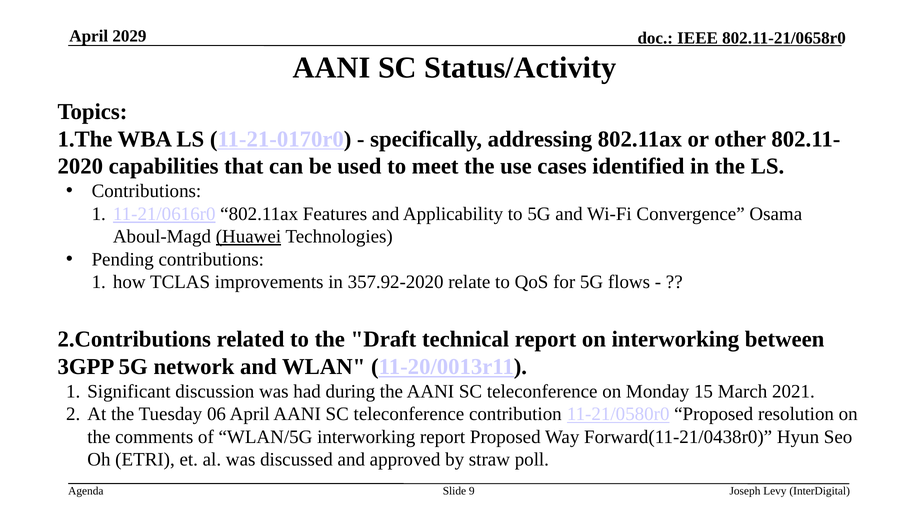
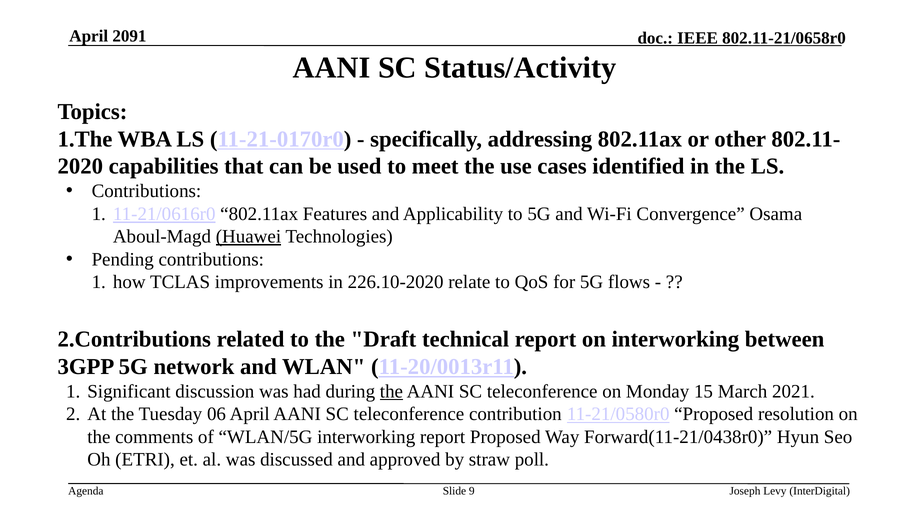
2029: 2029 -> 2091 (129, 36)
357.92-2020: 357.92-2020 -> 226.10-2020 (396, 282)
the underline: none -> present (391, 391)
